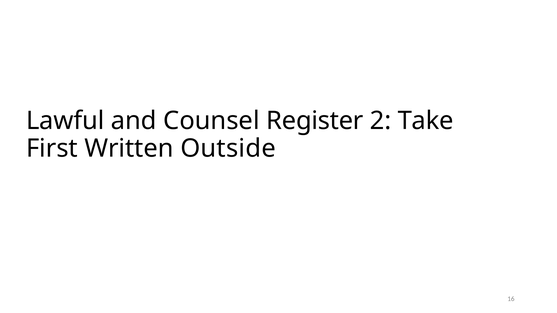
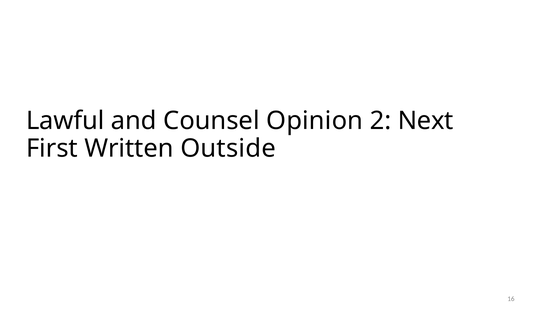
Register: Register -> Opinion (315, 121)
Take: Take -> Next (426, 121)
